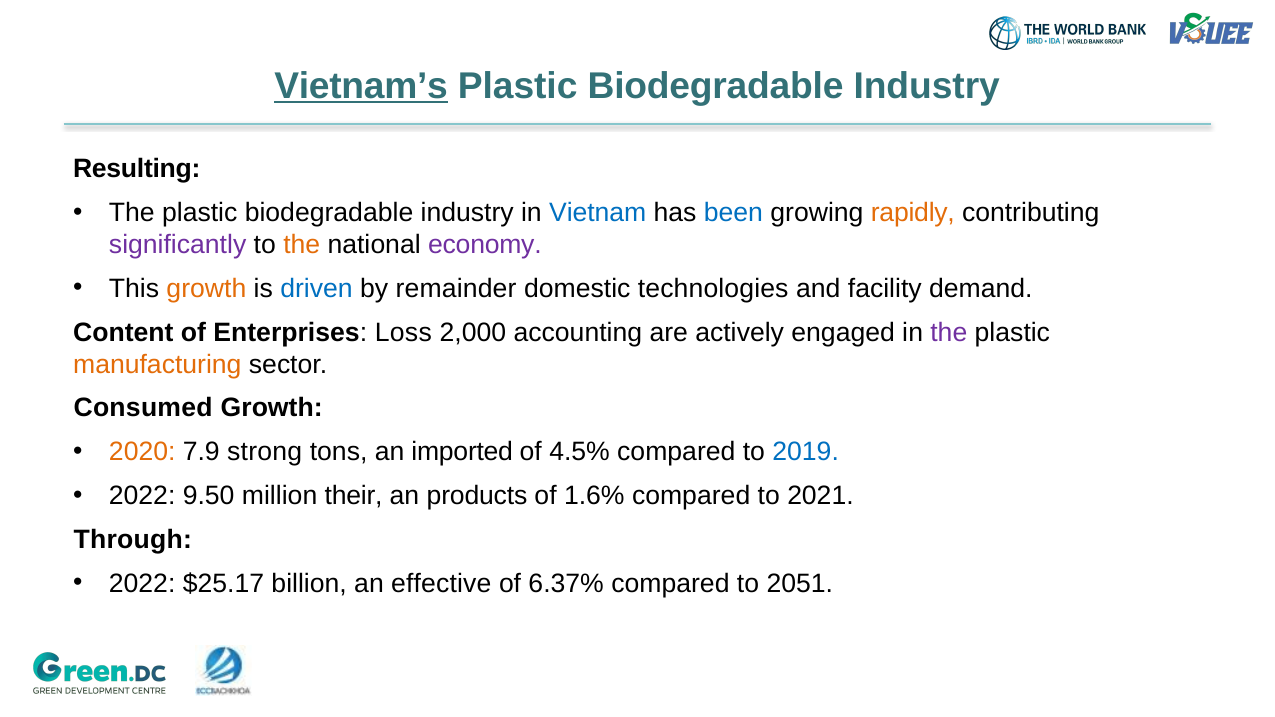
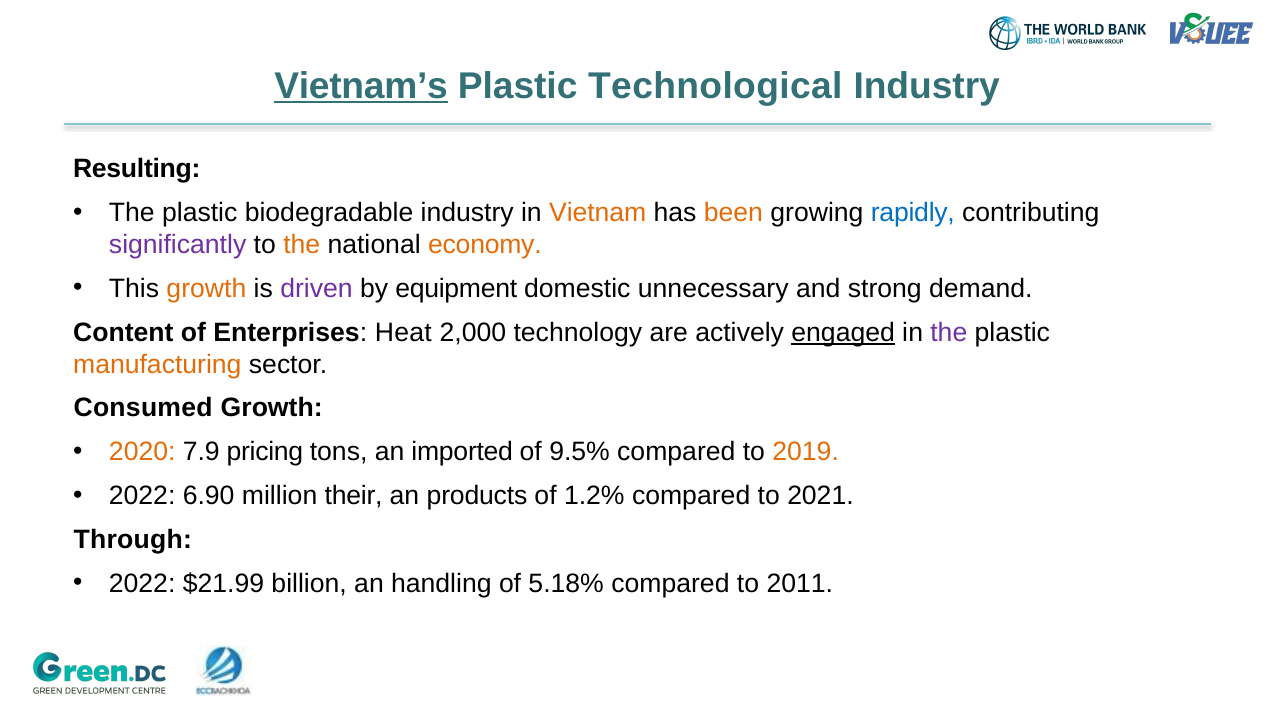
Biodegradable: Biodegradable -> Technological (715, 86)
Vietnam colour: blue -> orange (598, 213)
been colour: blue -> orange (733, 213)
rapidly colour: orange -> blue (913, 213)
economy colour: purple -> orange (485, 245)
driven colour: blue -> purple (317, 289)
remainder: remainder -> equipment (456, 289)
technologies: technologies -> unnecessary (713, 289)
facility: facility -> strong (885, 289)
Loss: Loss -> Heat (403, 333)
accounting: accounting -> technology (578, 333)
engaged underline: none -> present (843, 333)
strong: strong -> pricing (265, 452)
4.5%: 4.5% -> 9.5% (580, 452)
2019 colour: blue -> orange (806, 452)
9.50: 9.50 -> 6.90 (209, 496)
1.6%: 1.6% -> 1.2% (594, 496)
$25.17: $25.17 -> $21.99 (223, 584)
effective: effective -> handling (441, 584)
6.37%: 6.37% -> 5.18% (566, 584)
2051: 2051 -> 2011 (800, 584)
